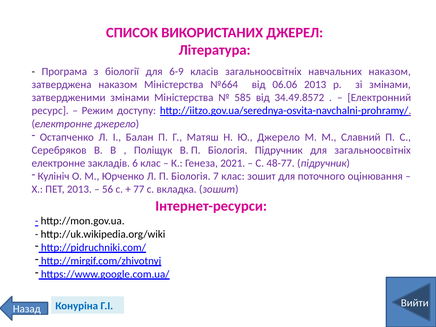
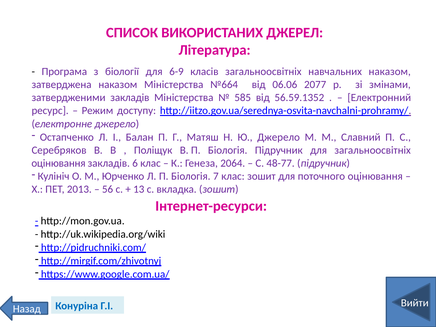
06.06 2013: 2013 -> 2077 (315, 85)
затвердженими змінами: змінами -> закладів (130, 98)
34.49.8572: 34.49.8572 -> 56.59.1352 (299, 98)
електронне: електронне -> оцінювання (58, 163)
2021: 2021 -> 2064 (233, 163)
77: 77 -> 13 (139, 189)
